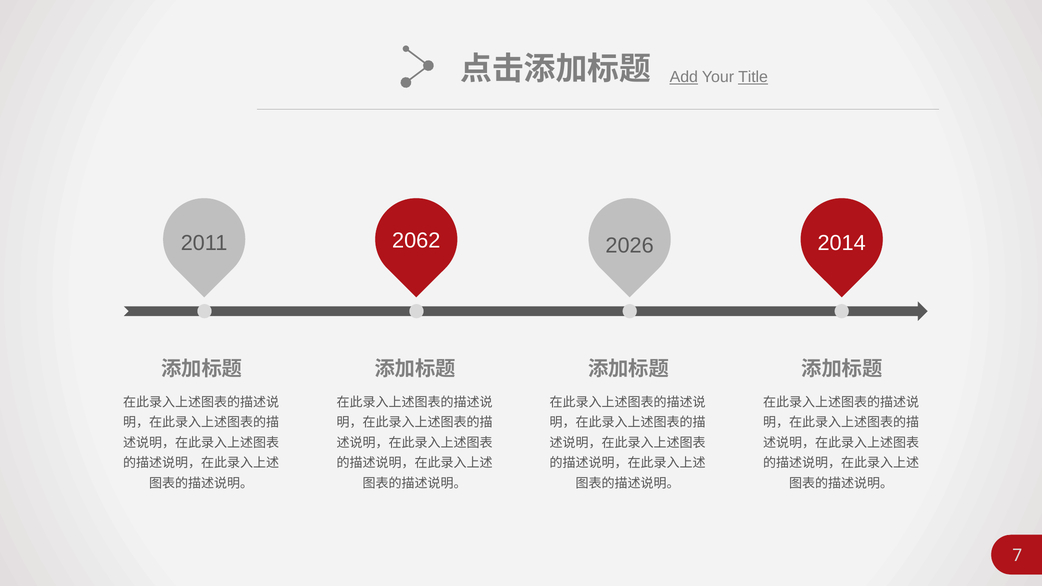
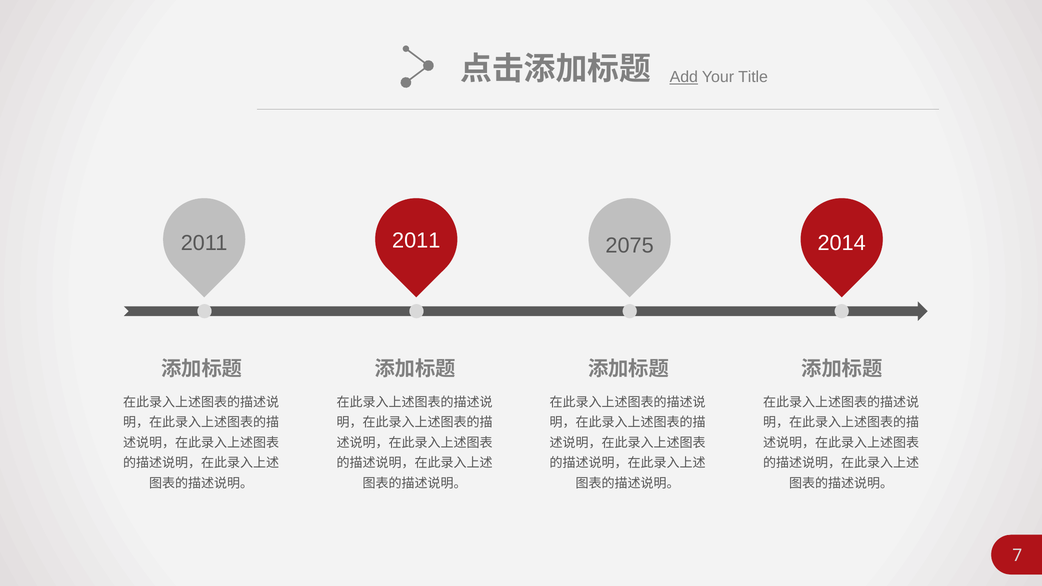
Title underline: present -> none (753, 77)
2062: 2062 -> 2011 (416, 241)
2026: 2026 -> 2075 (630, 246)
